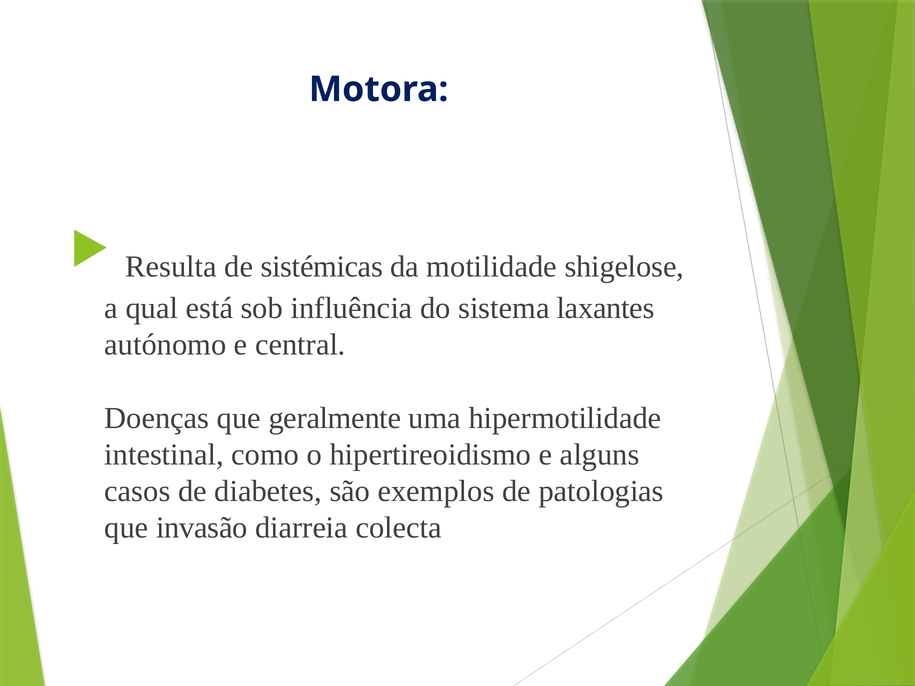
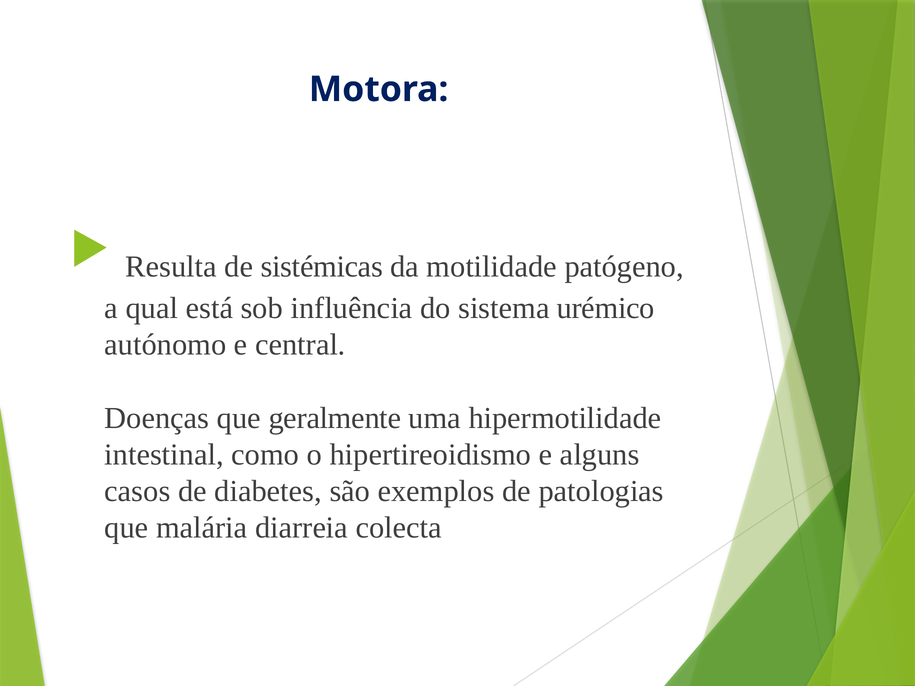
shigelose: shigelose -> patógeno (624, 267)
laxantes: laxantes -> urémico (606, 308)
invasão: invasão -> malária (202, 528)
